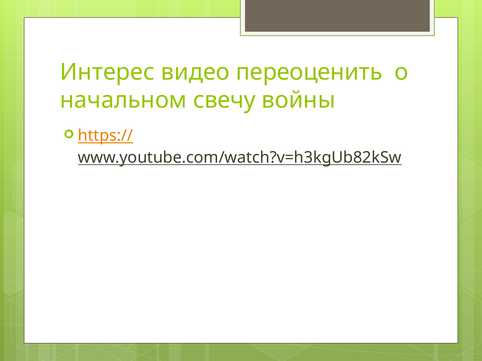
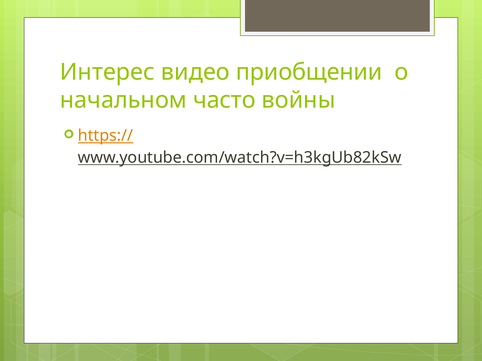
переоценить: переоценить -> приобщении (309, 72)
свечу: свечу -> часто (224, 100)
